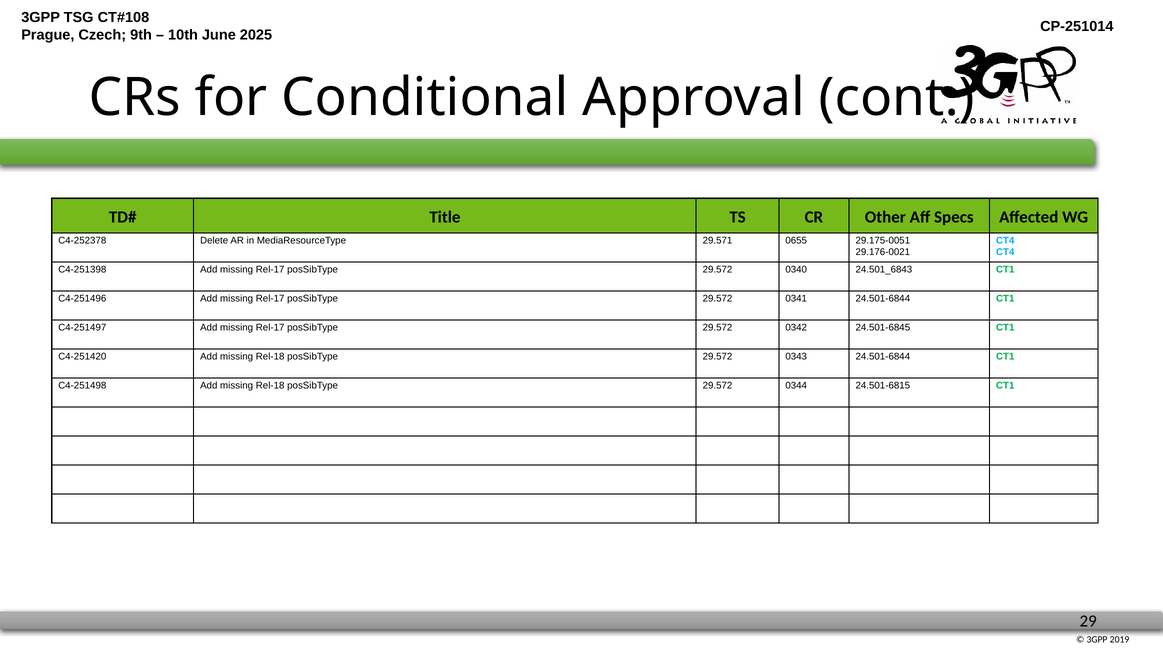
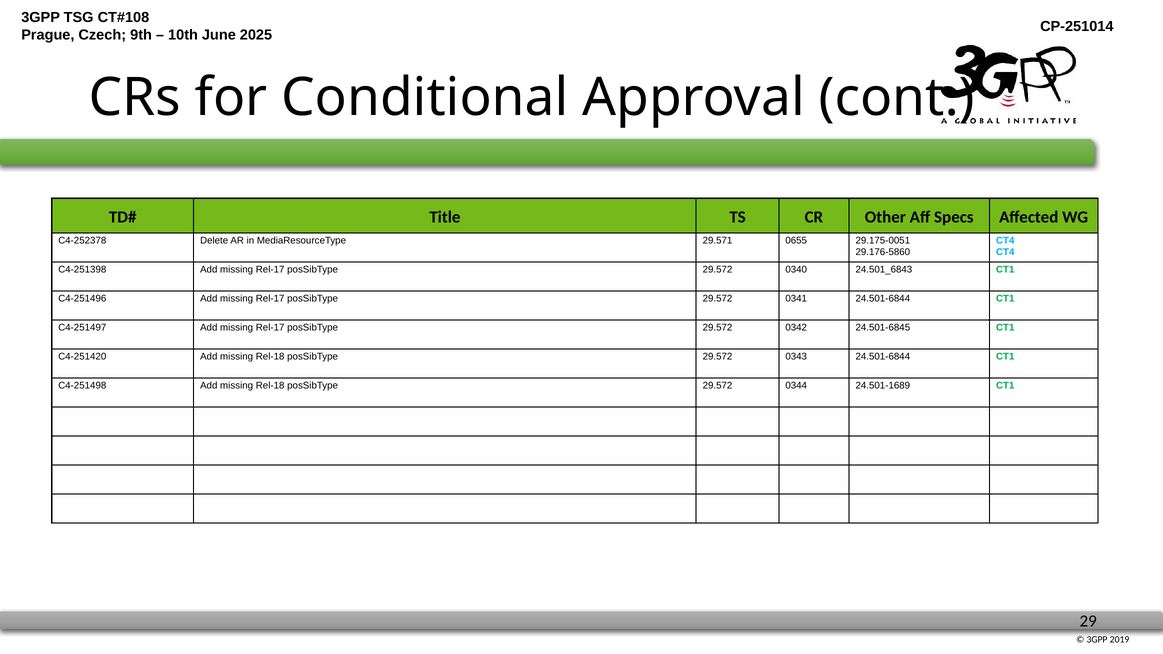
29.176-0021: 29.176-0021 -> 29.176-5860 (883, 252)
24.501-6815: 24.501-6815 -> 24.501-1689 (883, 386)
